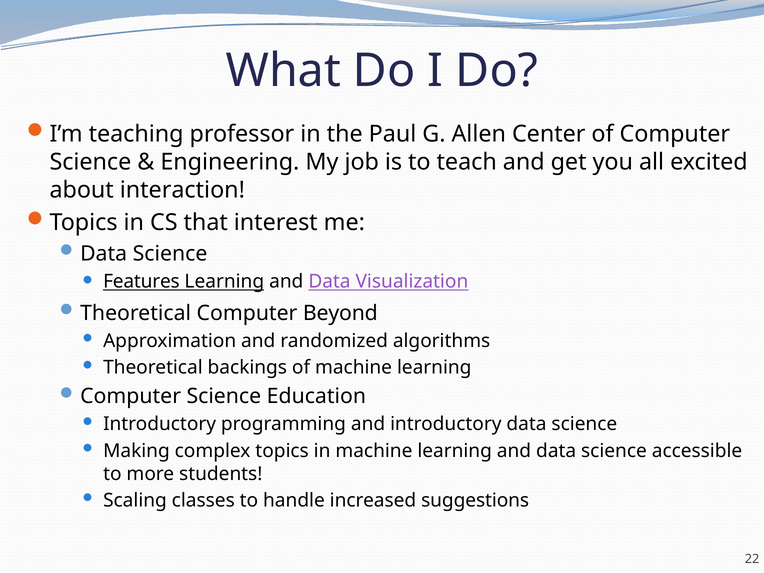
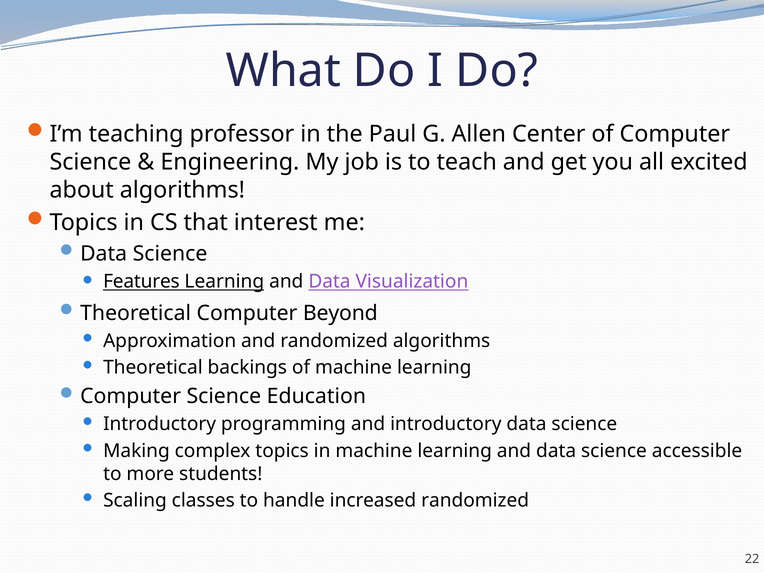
about interaction: interaction -> algorithms (182, 190)
increased suggestions: suggestions -> randomized (475, 501)
